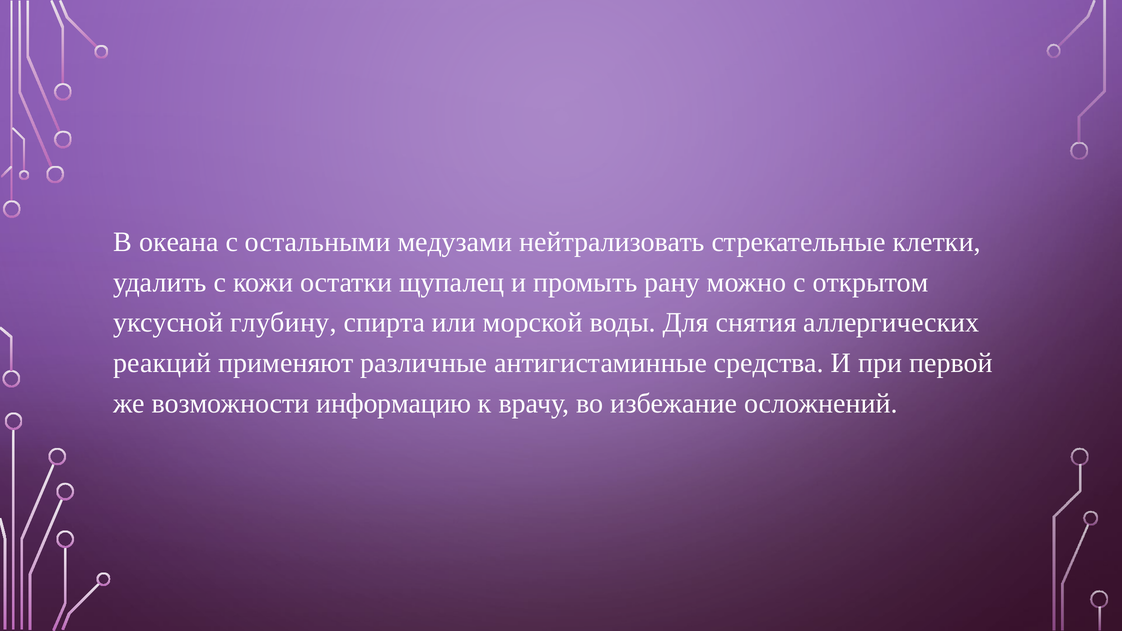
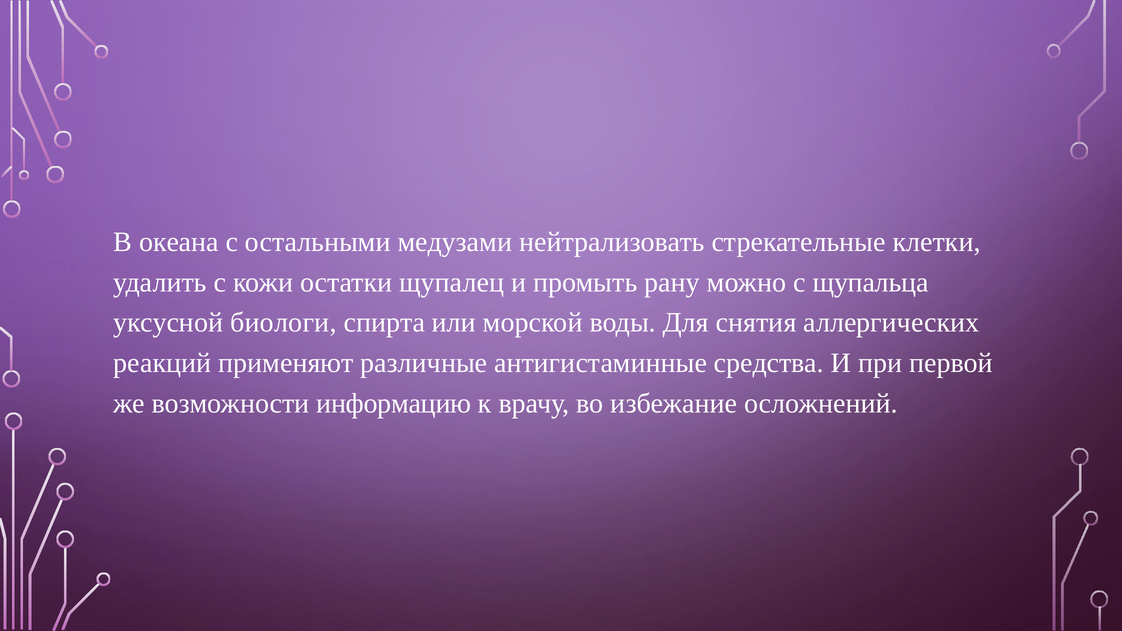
открытом: открытом -> щупальца (871, 282)
глубину: глубину -> биологи (283, 323)
